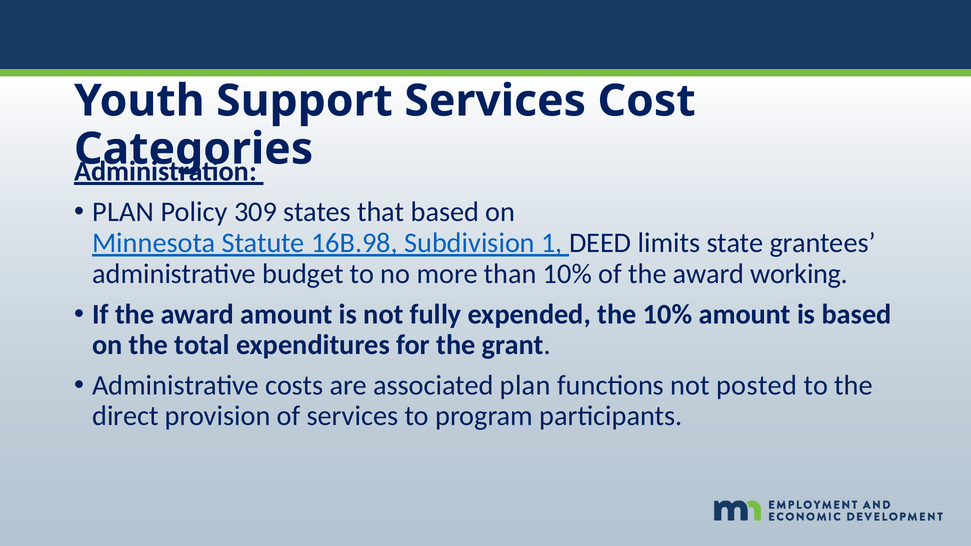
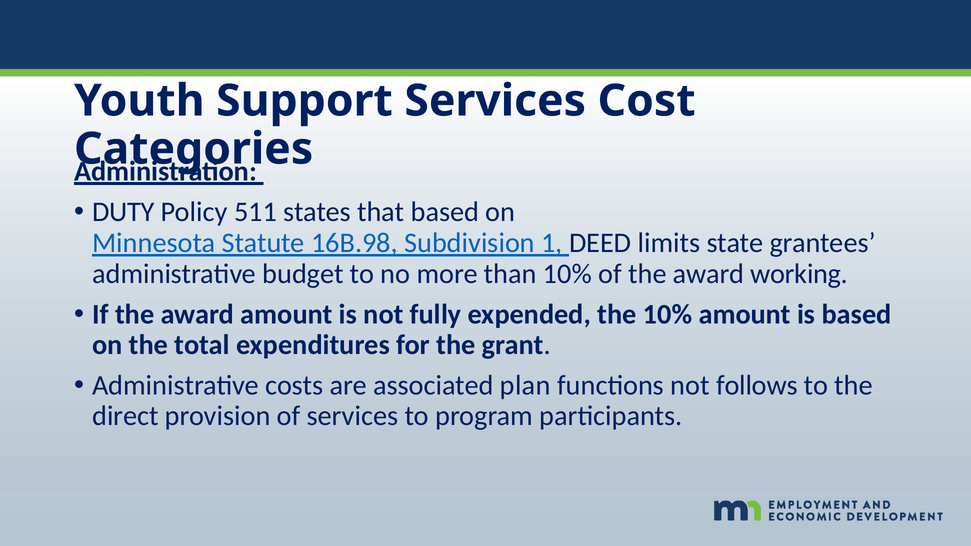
PLAN: PLAN -> DUTY (123, 212)
309: 309 -> 511 (256, 212)
posted: posted -> follows (757, 386)
